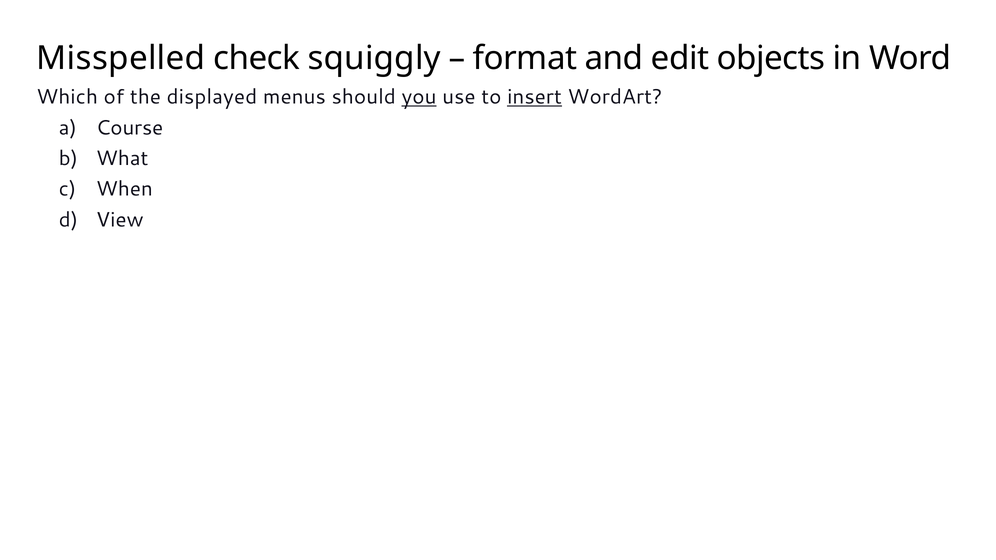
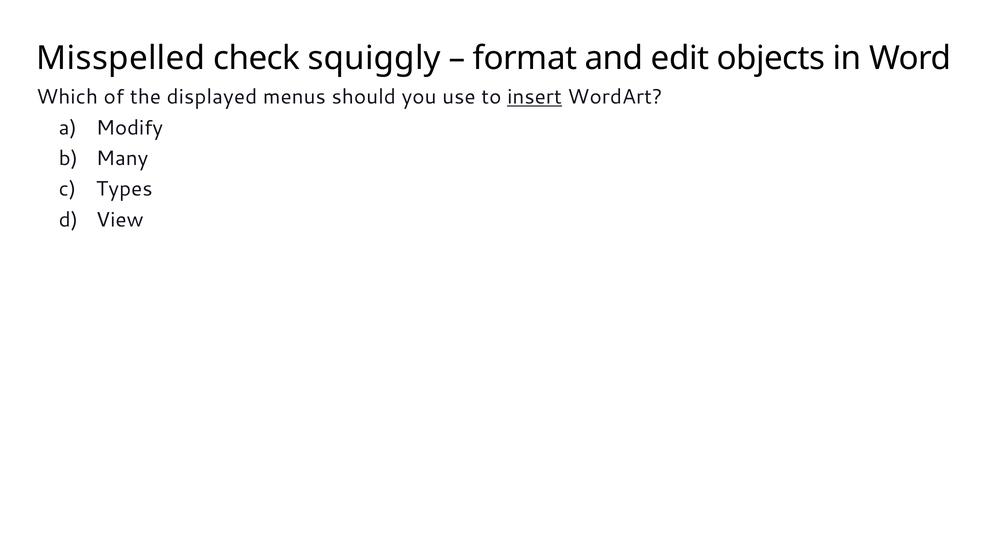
you underline: present -> none (419, 97)
Course: Course -> Modify (130, 128)
What: What -> Many (122, 158)
When: When -> Types (124, 189)
